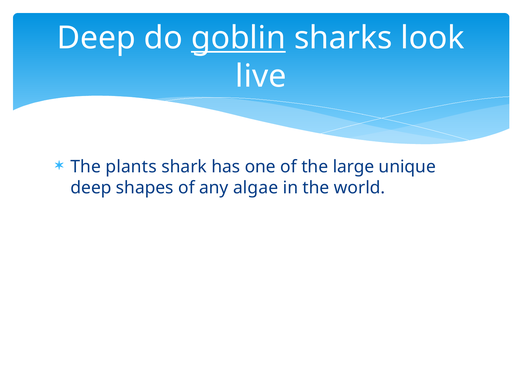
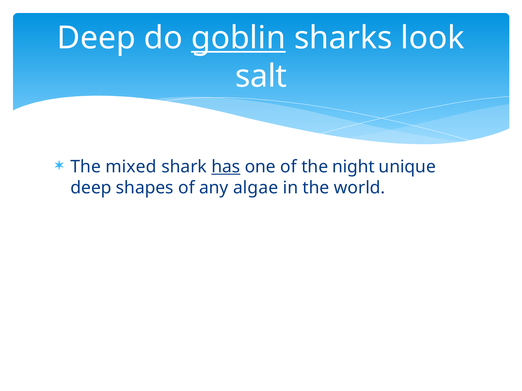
live: live -> salt (261, 76)
plants: plants -> mixed (131, 167)
has underline: none -> present (226, 167)
large: large -> night (353, 167)
